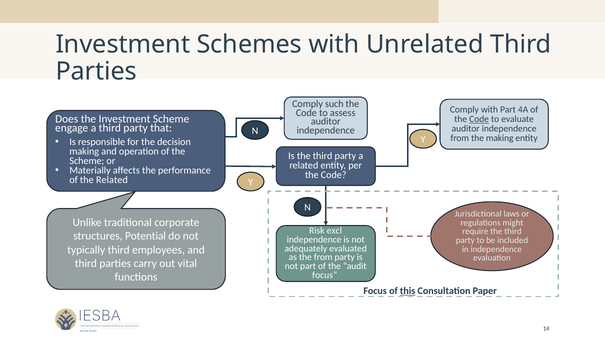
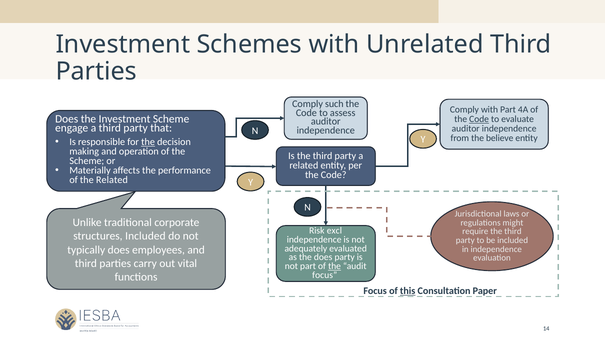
the making: making -> believe (500, 138)
the underline: none -> present (148, 142)
structures Potential: Potential -> Included (145, 236)
typically third: third -> does (119, 249)
the from: from -> does (323, 257)
the underline: none -> present (335, 266)
